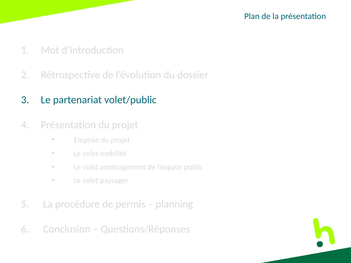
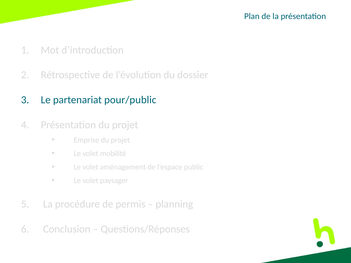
volet/public: volet/public -> pour/public (130, 100)
